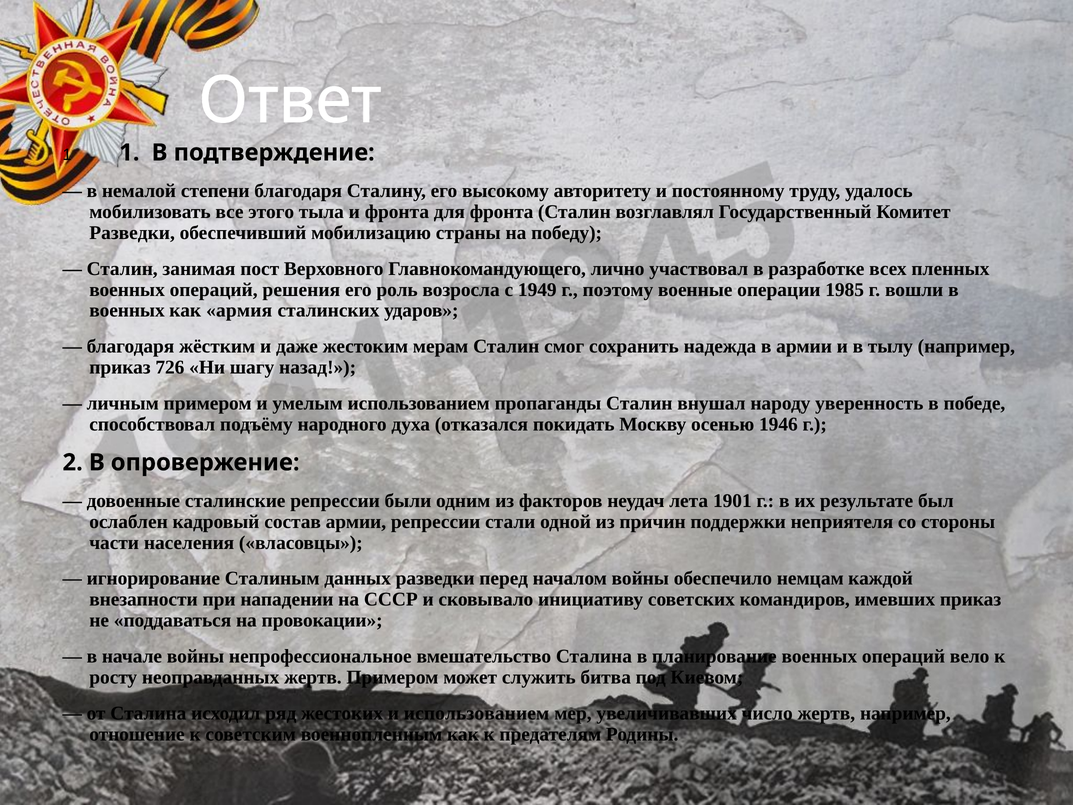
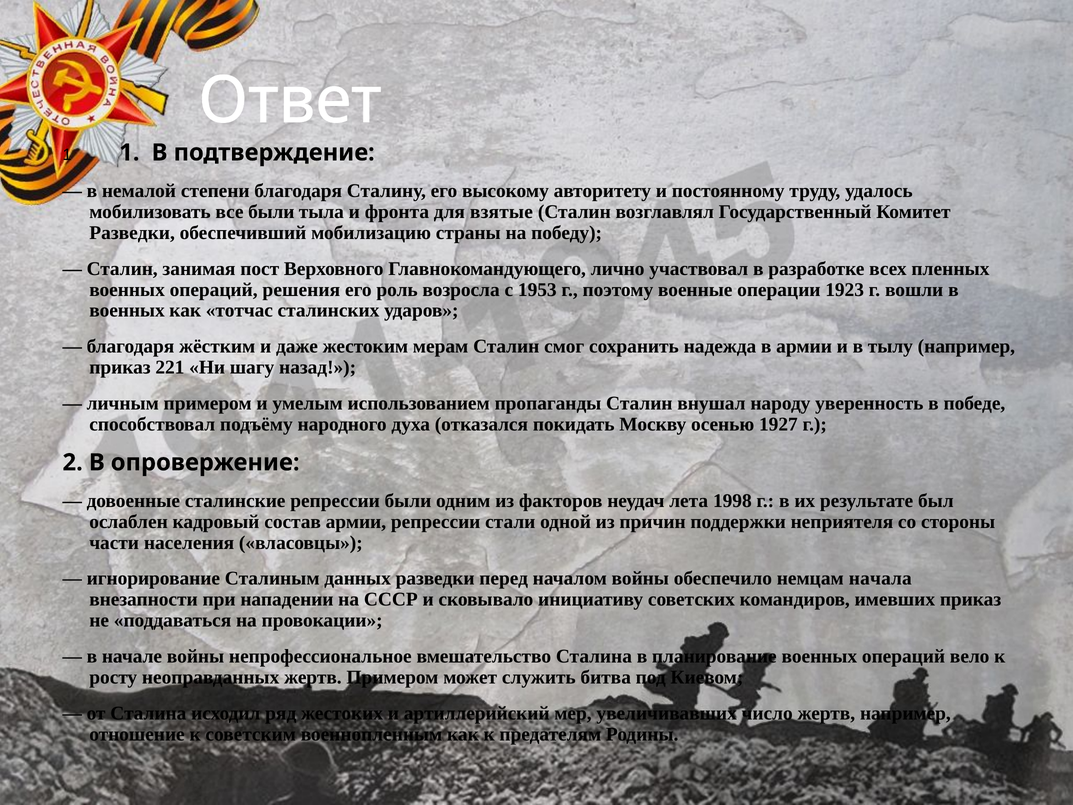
все этого: этого -> были (271, 212)
для фронта: фронта -> взятые (501, 212)
1949: 1949 -> 1953 (537, 290)
1985: 1985 -> 1923 (845, 290)
армия: армия -> тотчас (239, 310)
726: 726 -> 221 (170, 367)
1946: 1946 -> 1927 (778, 424)
1901: 1901 -> 1998 (732, 501)
каждой: каждой -> начала (880, 578)
и использованием: использованием -> артиллерийский (477, 713)
